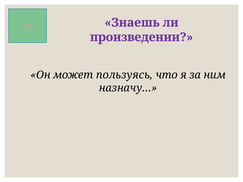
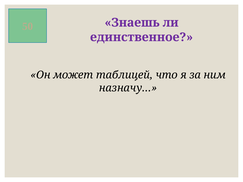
произведении: произведении -> единственное (142, 37)
пользуясь: пользуясь -> таблицей (124, 75)
